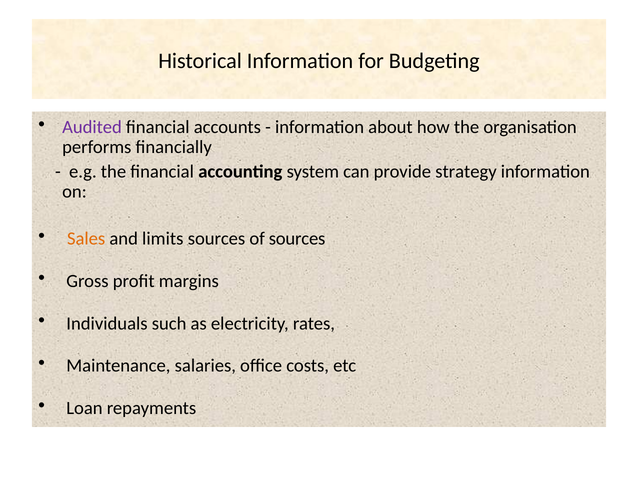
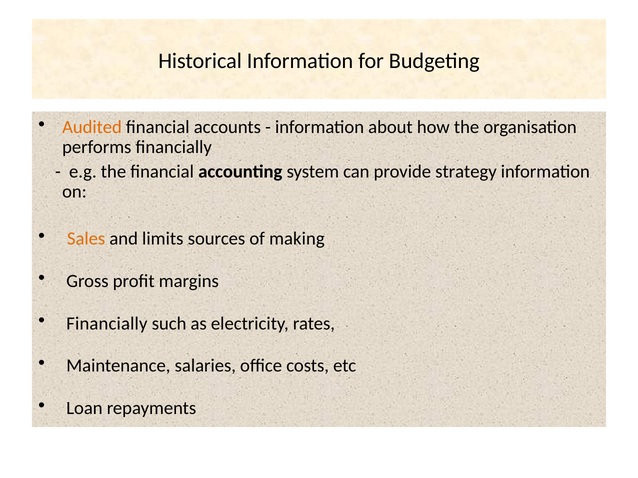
Audited colour: purple -> orange (92, 127)
of sources: sources -> making (297, 239)
Individuals: Individuals -> Financially (107, 324)
